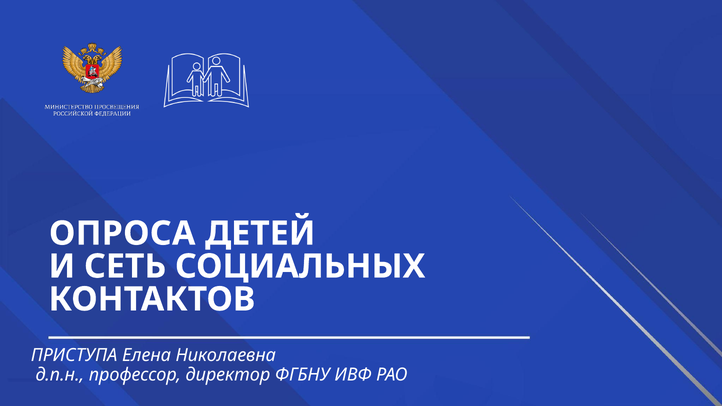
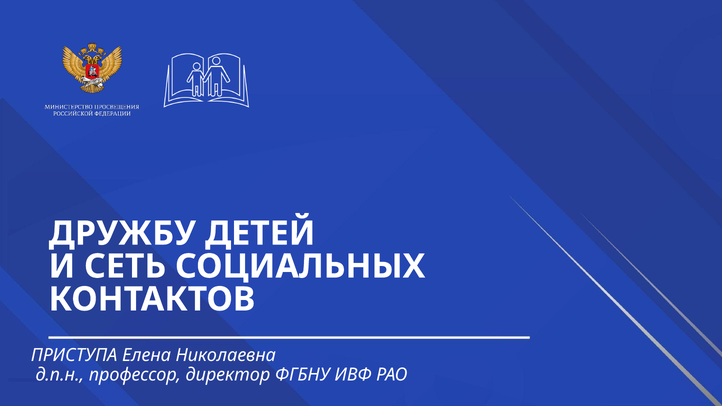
ОПРОСА: ОПРОСА -> ДРУЖБУ (122, 234)
